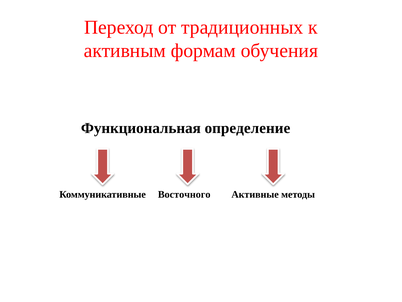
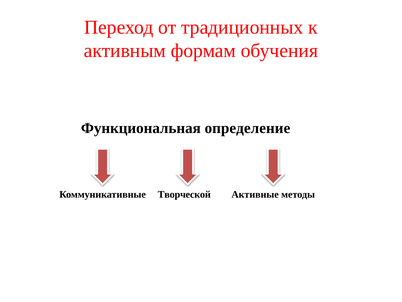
Восточного: Восточного -> Творческой (184, 194)
